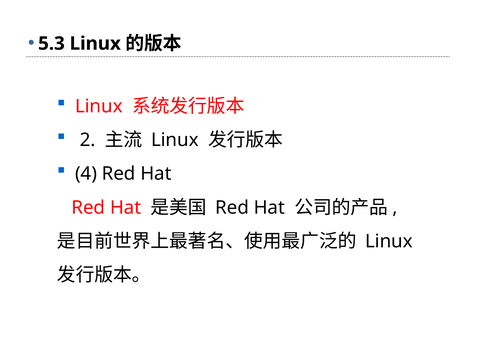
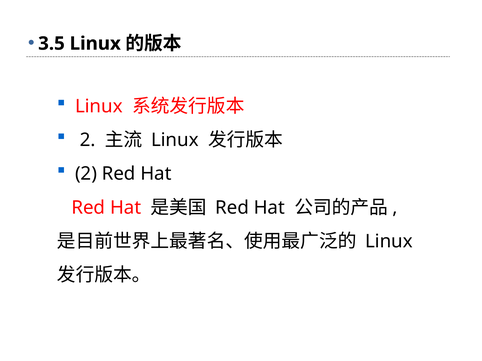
5.3: 5.3 -> 3.5 (51, 44)
4: 4 -> 2 (86, 174)
